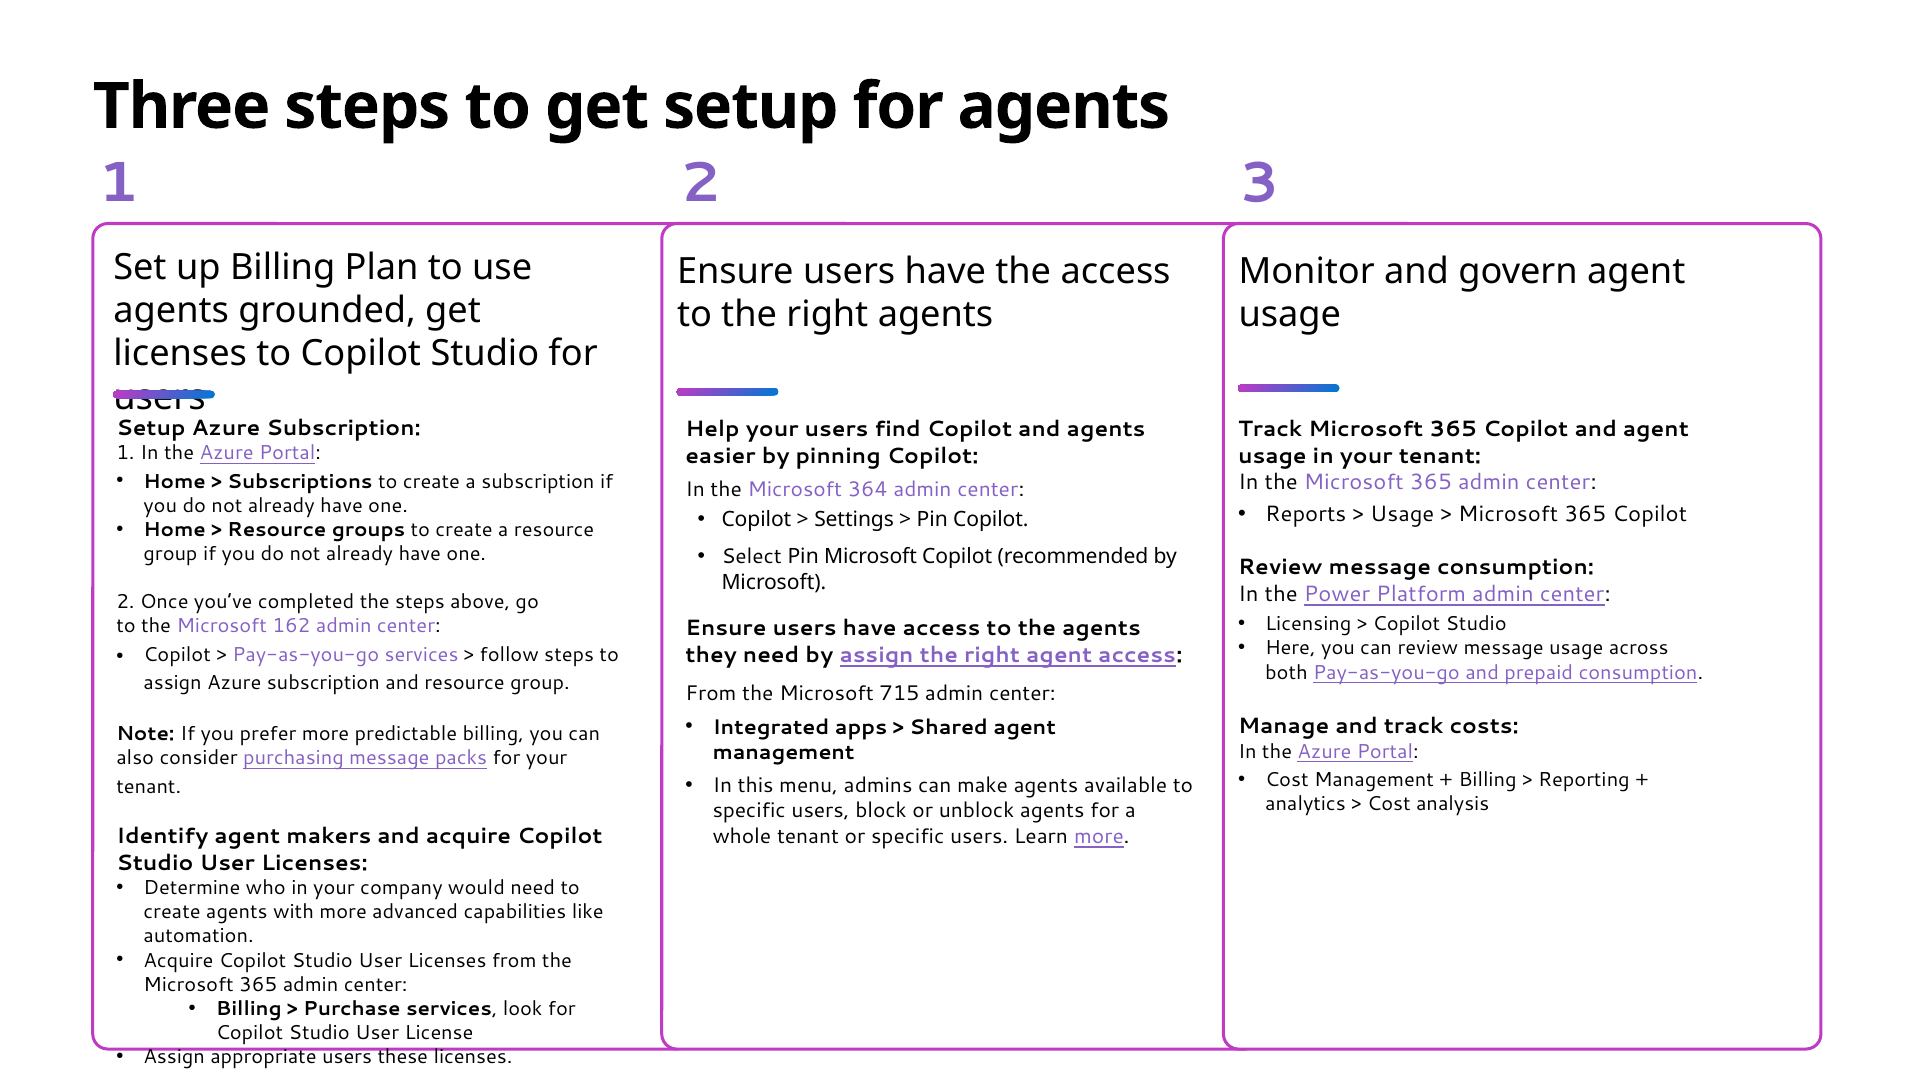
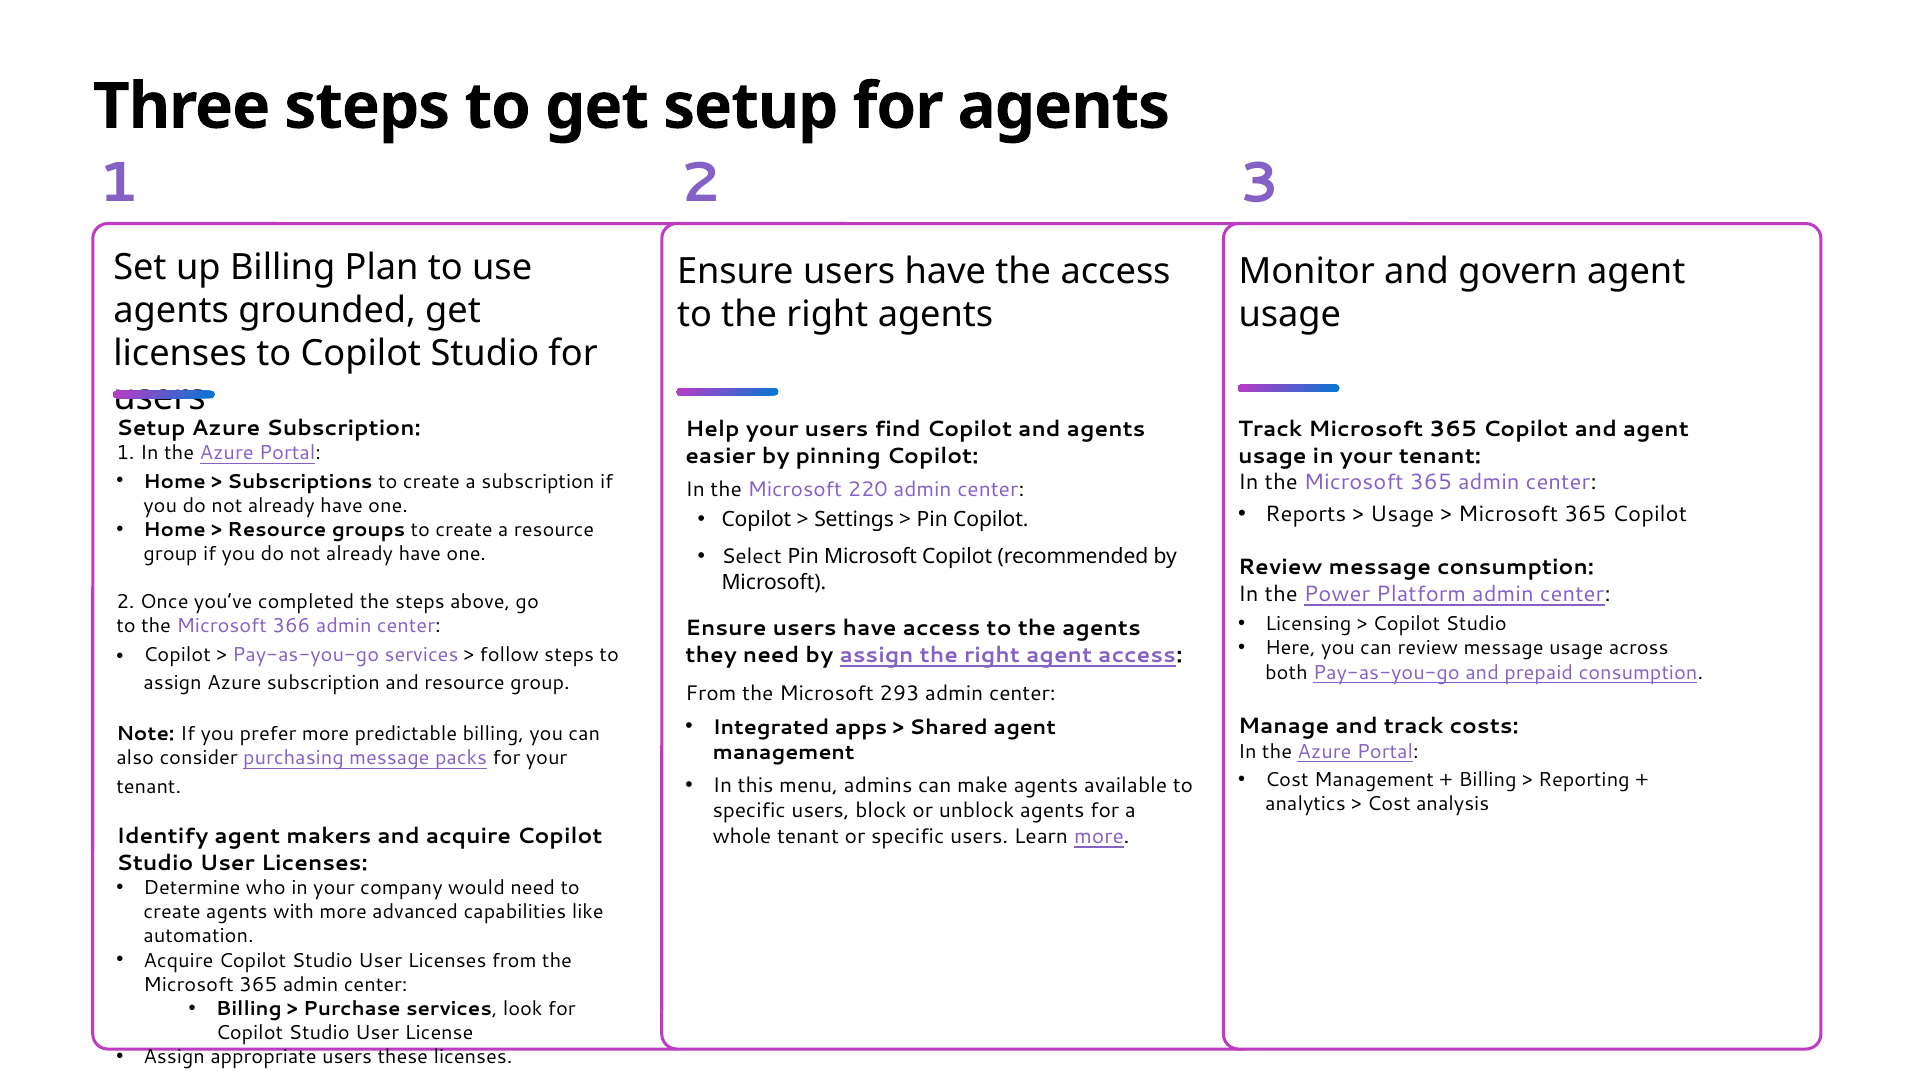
364: 364 -> 220 (868, 490)
162: 162 -> 366 (291, 626)
715: 715 -> 293 (899, 694)
